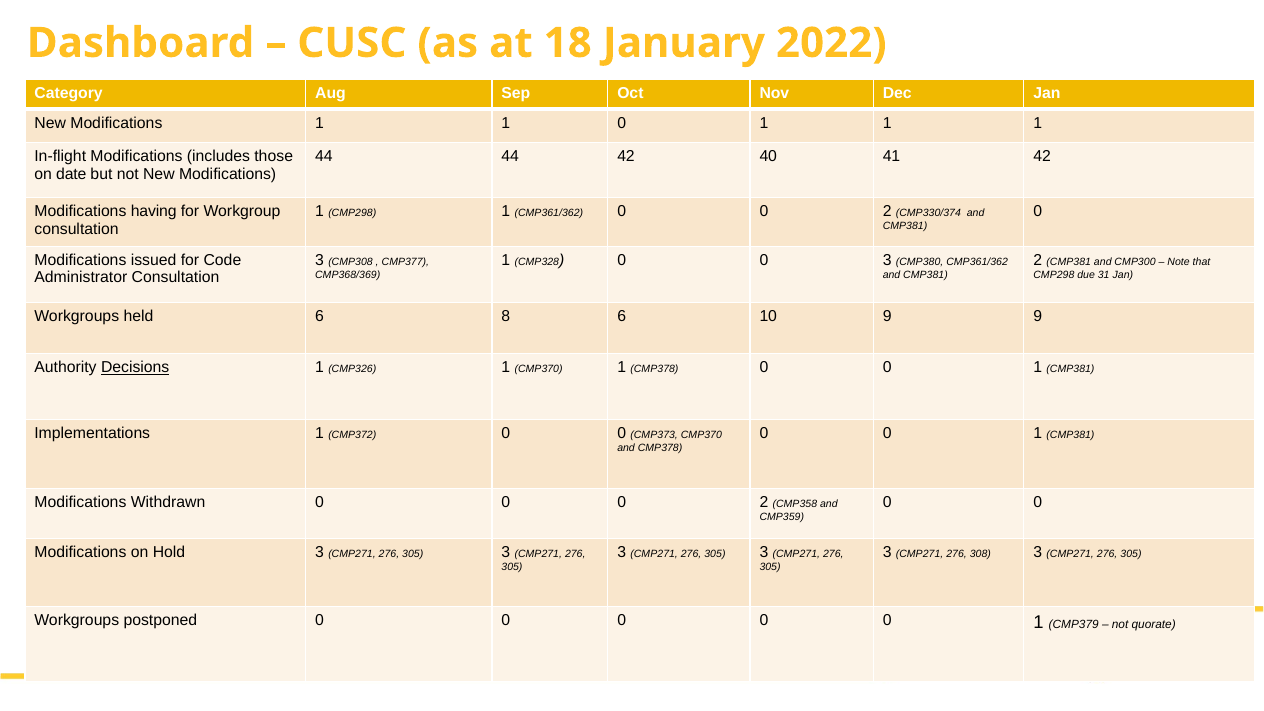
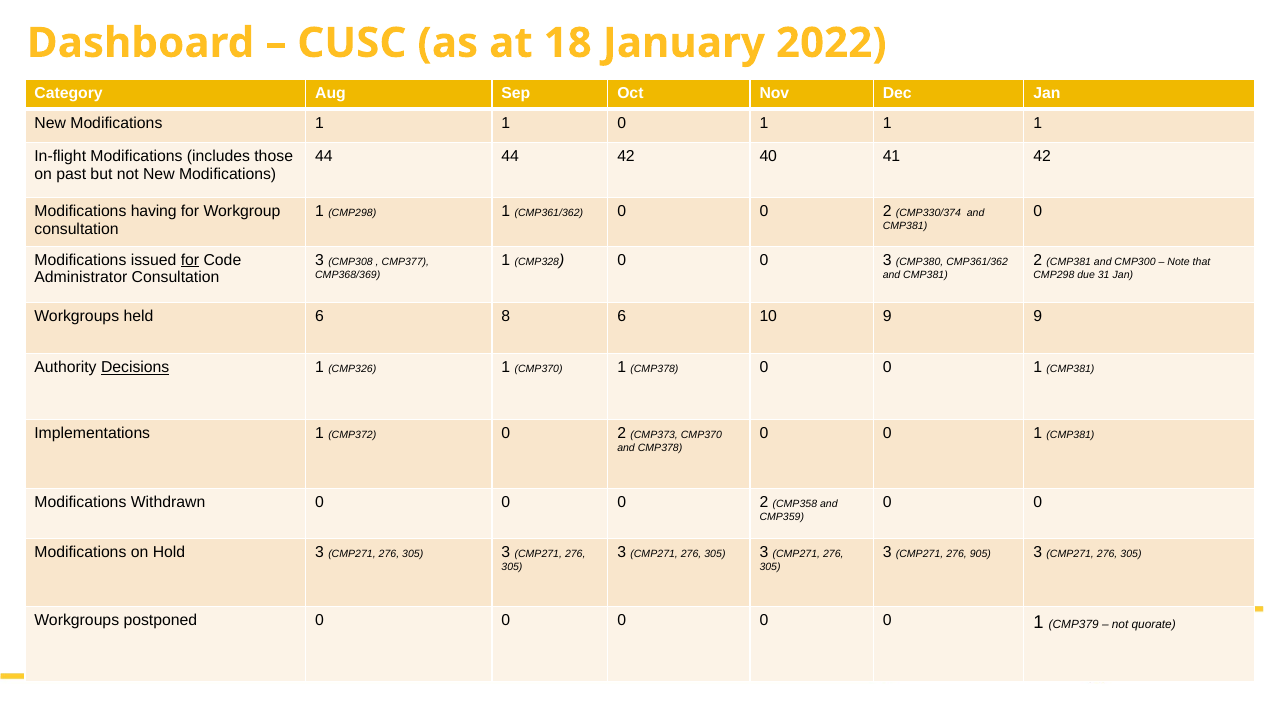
date: date -> past (71, 174)
for underline: none -> present (190, 260)
CMP372 0 0: 0 -> 2 (622, 434)
308: 308 -> 905 (980, 554)
